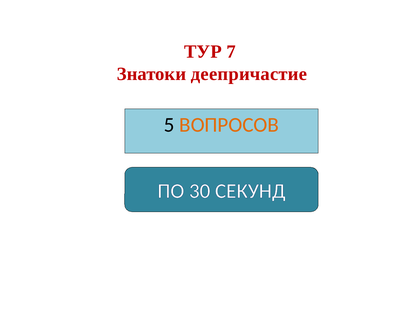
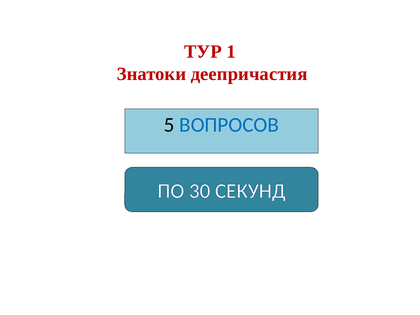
7: 7 -> 1 (231, 52)
деепричастие: деепричастие -> деепричастия (249, 74)
ВОПРОСОВ colour: orange -> blue (229, 125)
